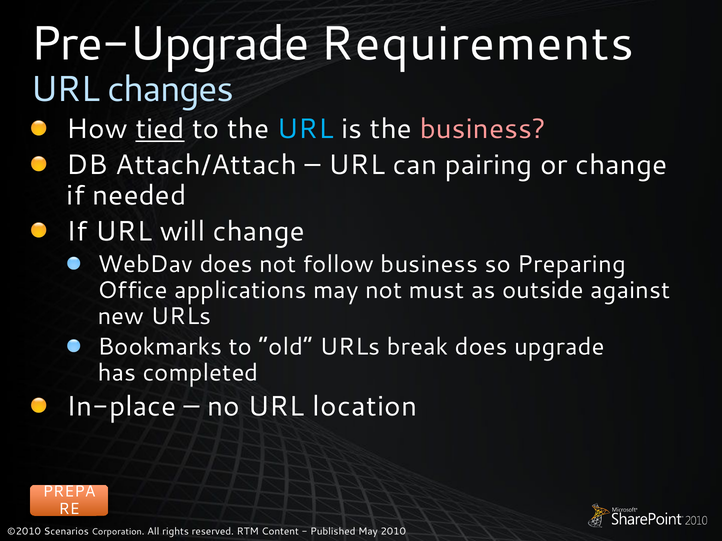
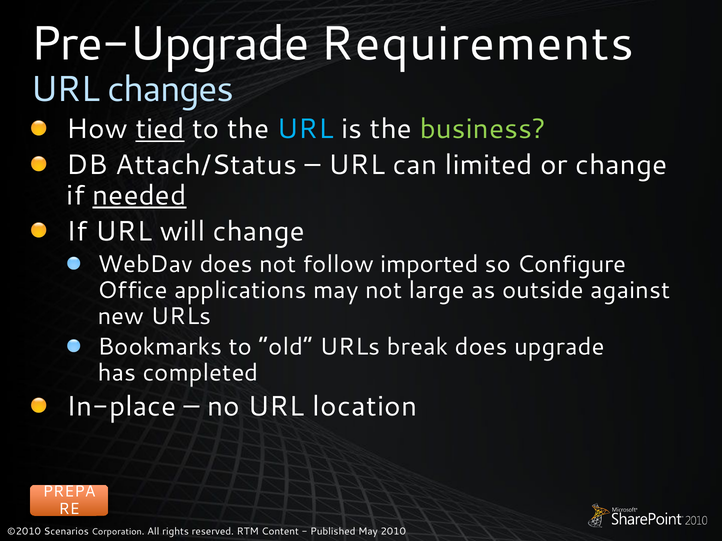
business colour: pink -> light green (483, 129)
Attach/Attach: Attach/Attach -> Attach/Status (206, 165)
pairing: pairing -> limited (489, 165)
needed underline: none -> present (139, 196)
follow business: business -> imported (429, 265)
Preparing: Preparing -> Configure (572, 265)
must: must -> large (437, 291)
